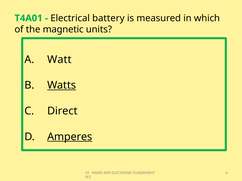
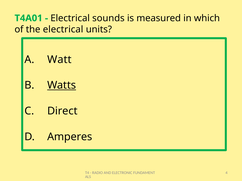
battery: battery -> sounds (108, 18)
the magnetic: magnetic -> electrical (63, 29)
Amperes underline: present -> none (70, 137)
